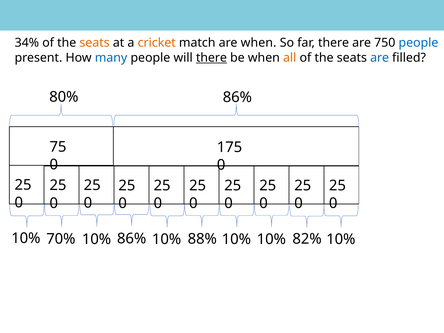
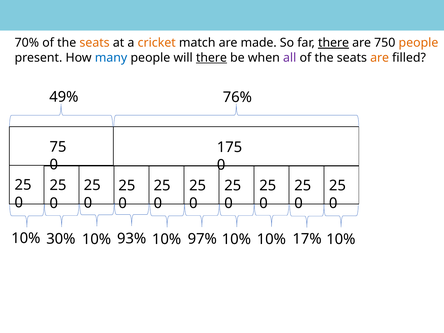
34%: 34% -> 70% (27, 43)
are when: when -> made (259, 43)
there underline: none -> present (334, 43)
people colour: blue -> orange (418, 43)
all colour: orange -> purple (290, 58)
are colour: blue -> orange (380, 58)
80%: 80% -> 49% (64, 97)
86%: 86% -> 76% (237, 97)
70%: 70% -> 30% (61, 239)
86%: 86% -> 93% (132, 239)
88%: 88% -> 97% (202, 239)
82%: 82% -> 17% (307, 239)
